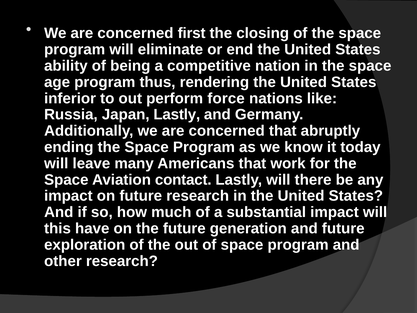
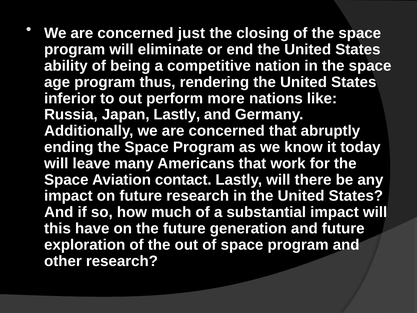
first: first -> just (191, 33)
force: force -> more (226, 98)
